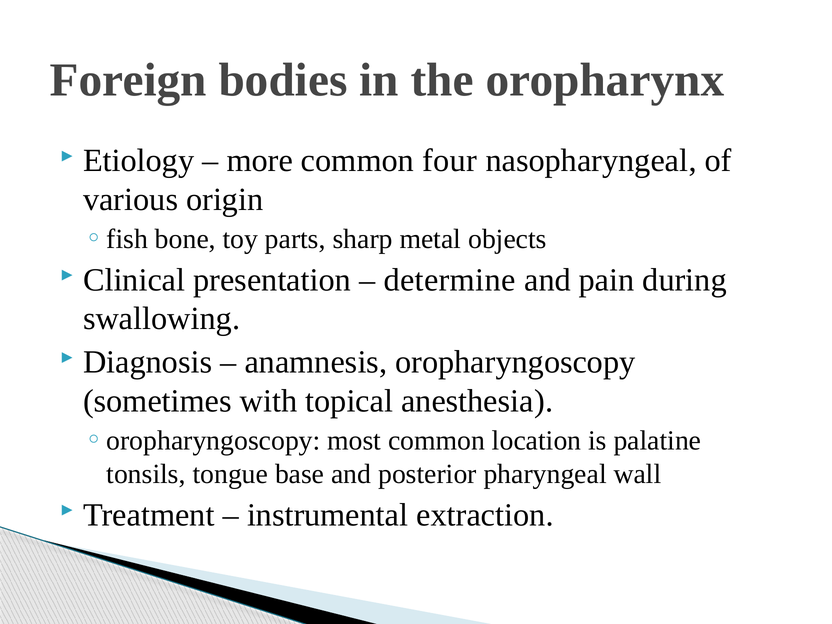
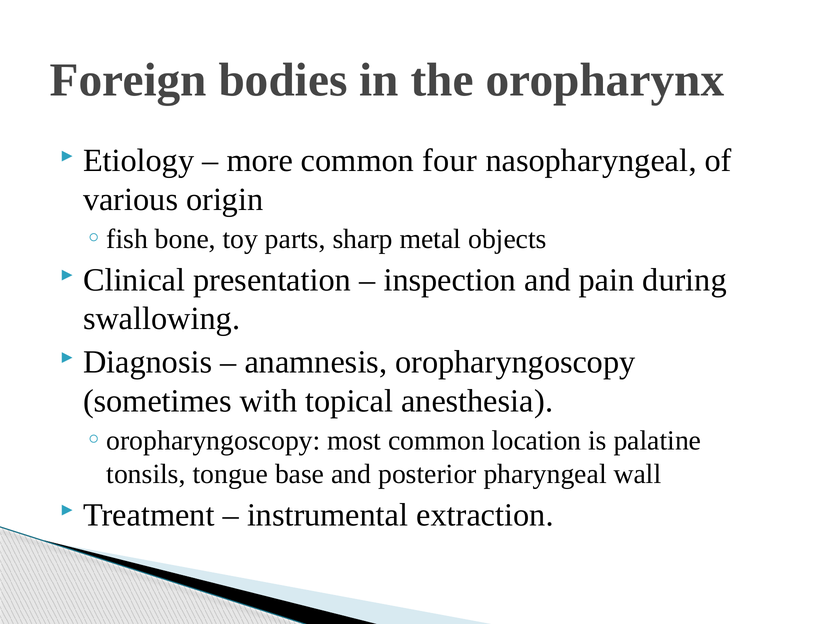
determine: determine -> inspection (450, 280)
